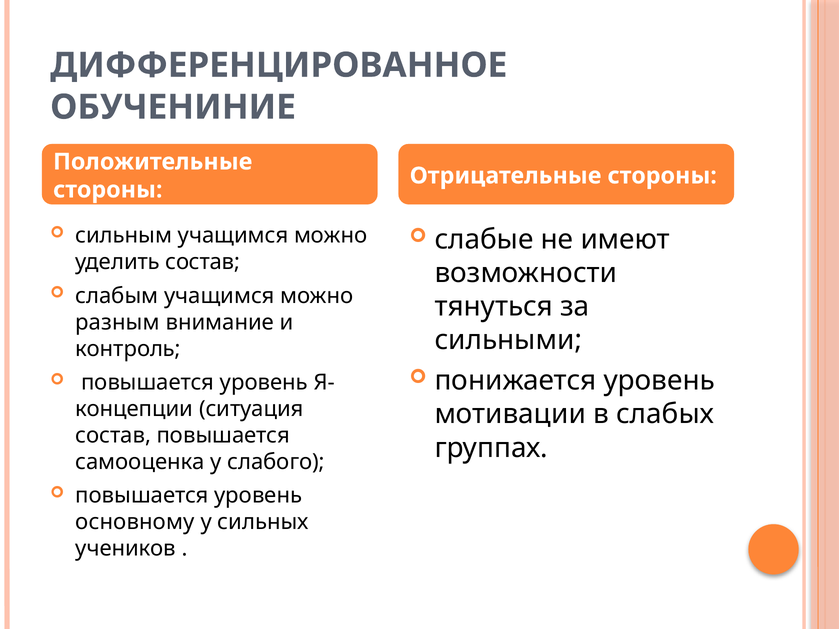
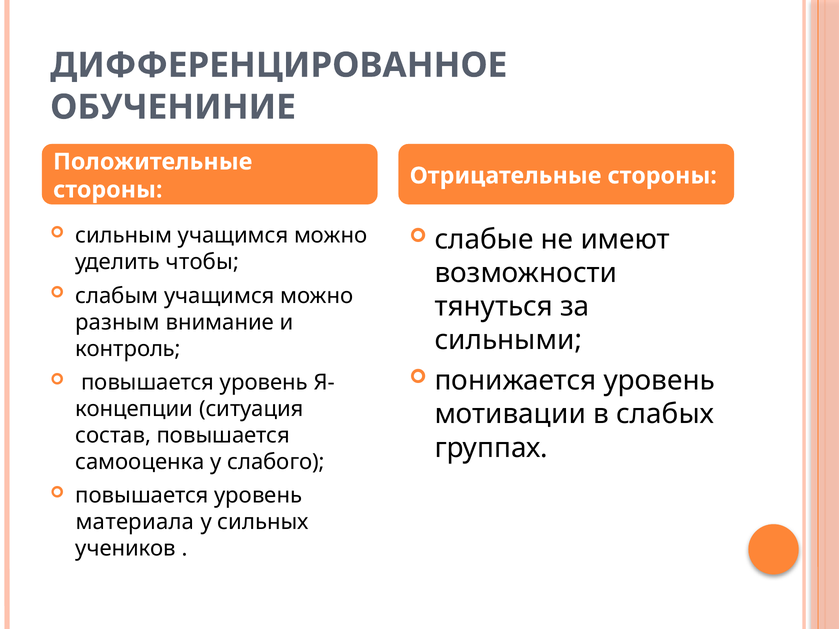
уделить состав: состав -> чтобы (202, 262)
основному: основному -> материала (135, 522)
